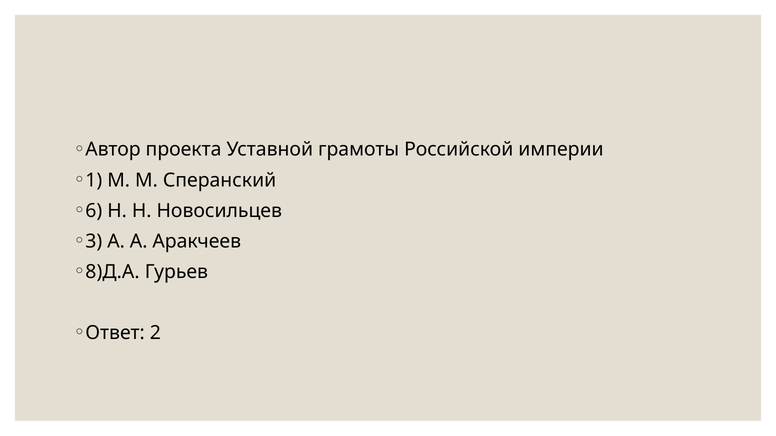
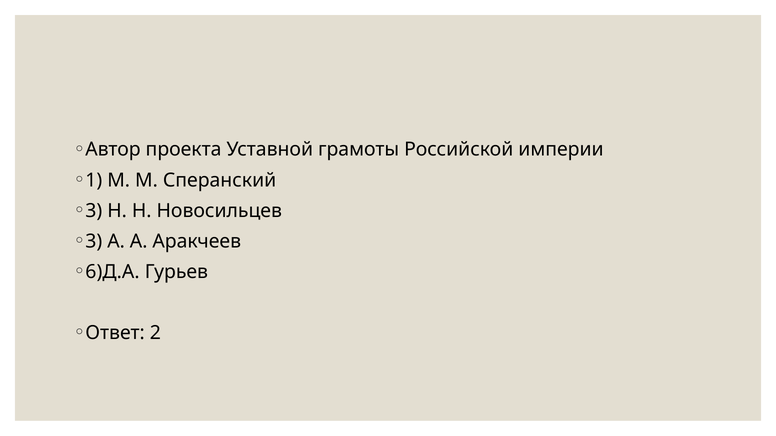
6: 6 -> 3 (94, 211)
8)Д.А: 8)Д.А -> 6)Д.А (112, 272)
